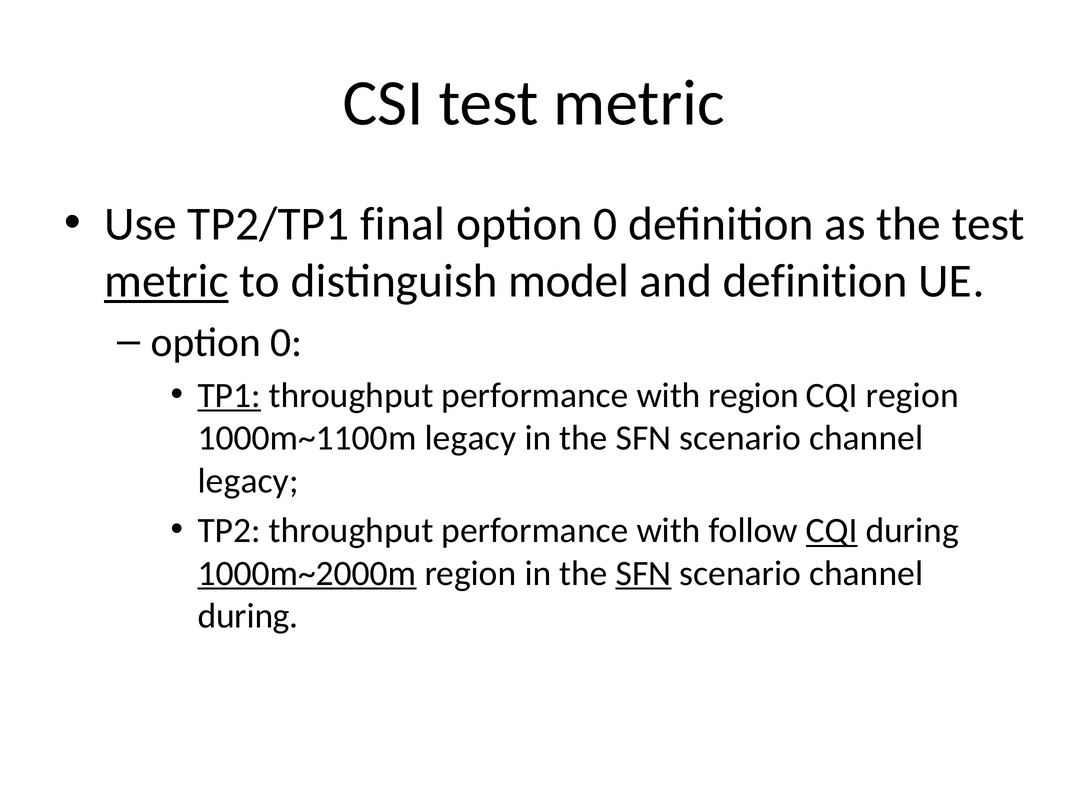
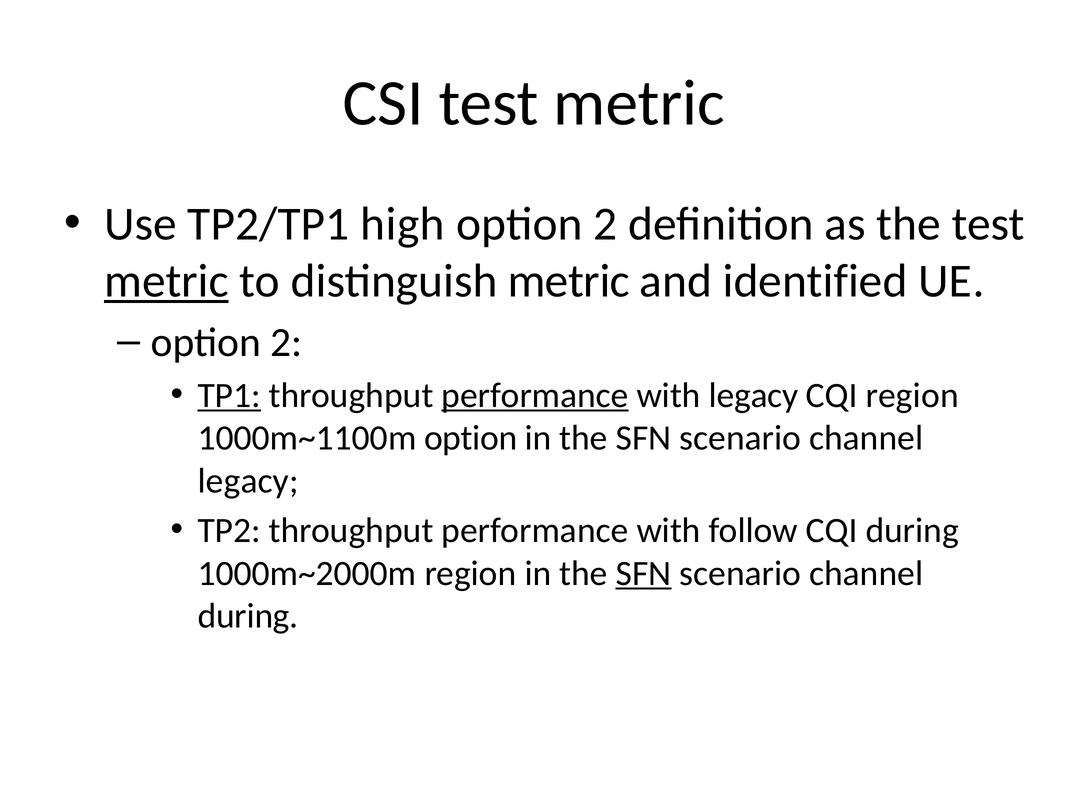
final: final -> high (403, 224)
0: 0 -> 2 (605, 224)
distinguish model: model -> metric (569, 281)
and definition: definition -> identified (815, 281)
0: 0 -> 2 (286, 342)
performance underline: none -> present (535, 395)
with region: region -> legacy (754, 395)
1000m~1100m legacy: legacy -> option (471, 438)
CQI underline: present -> none (832, 531)
1000m~2000m underline: present -> none (307, 573)
